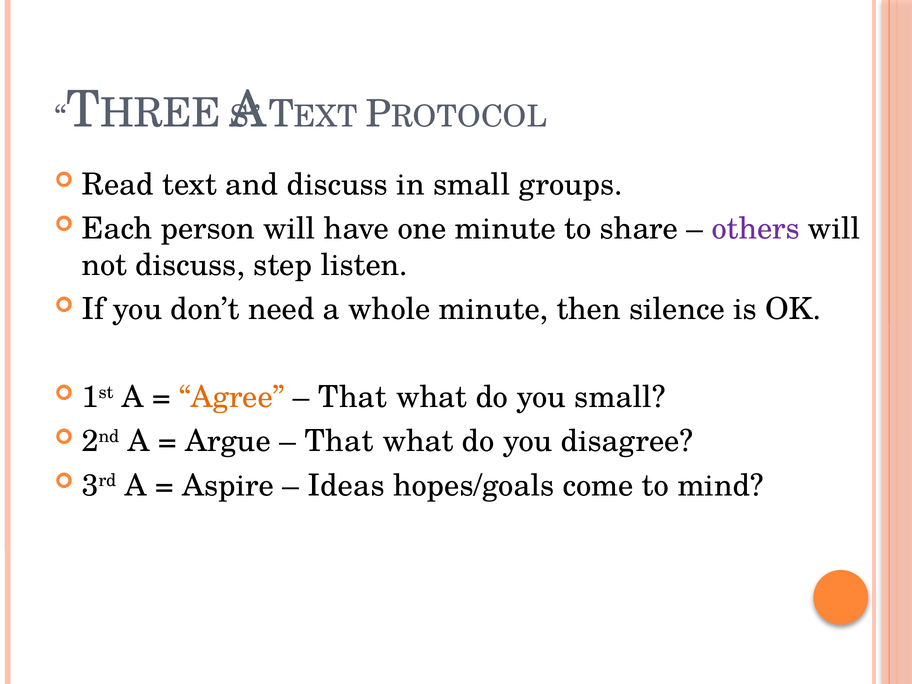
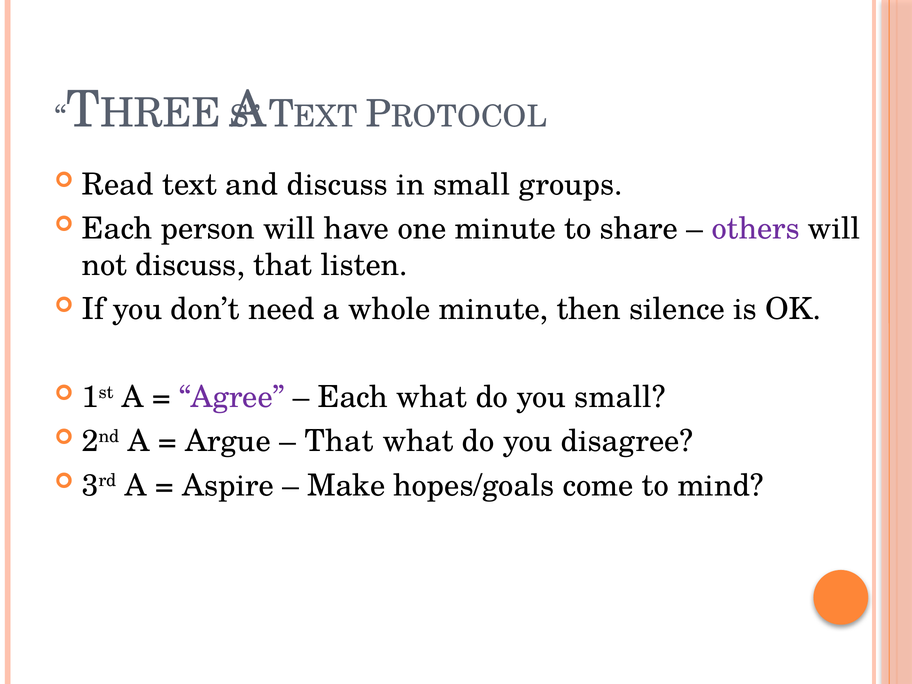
discuss step: step -> that (283, 265)
Agree colour: orange -> purple (232, 397)
That: That -> Each (353, 397)
Ideas: Ideas -> Make (346, 485)
